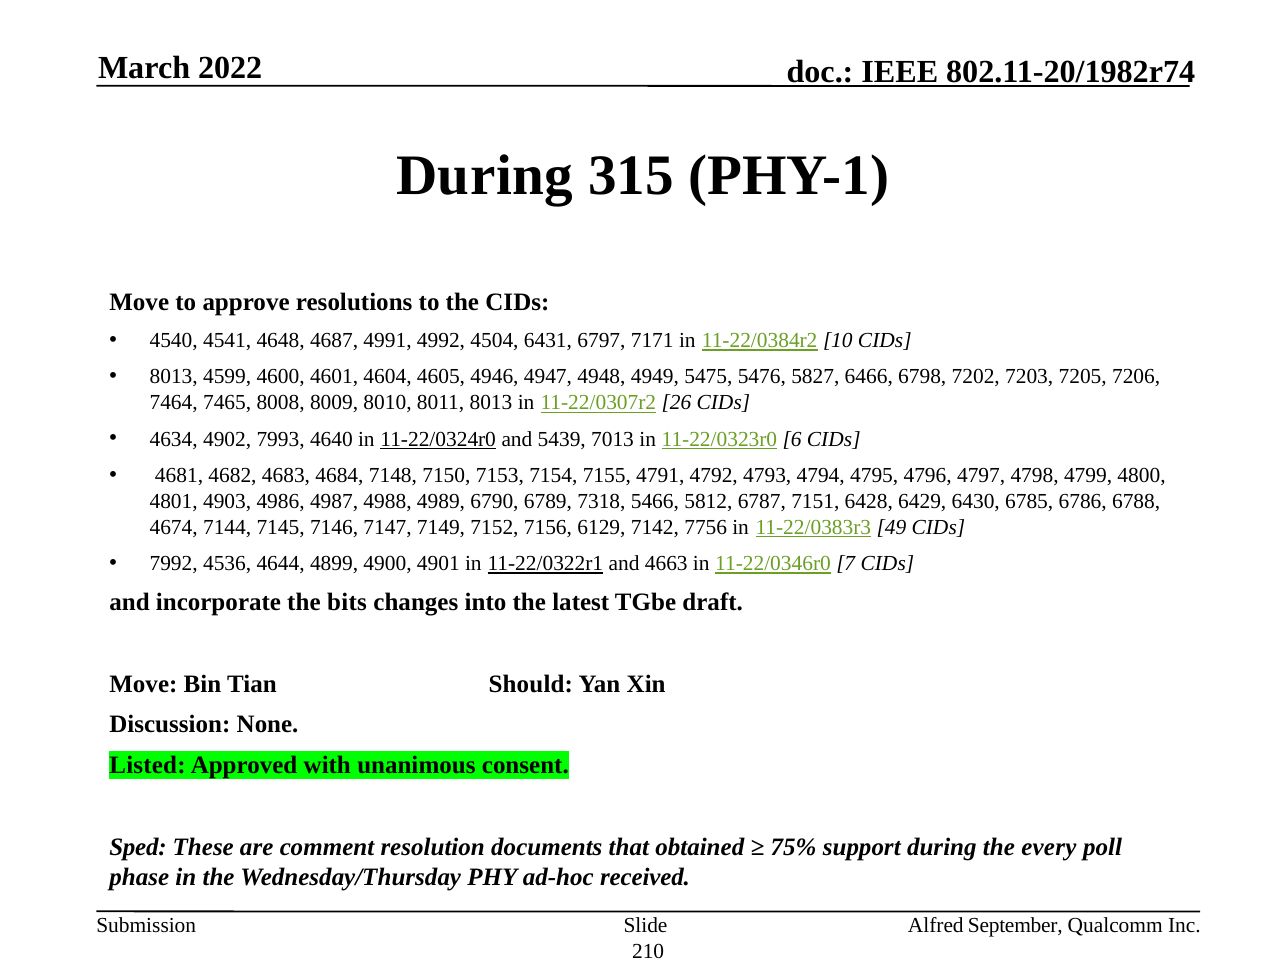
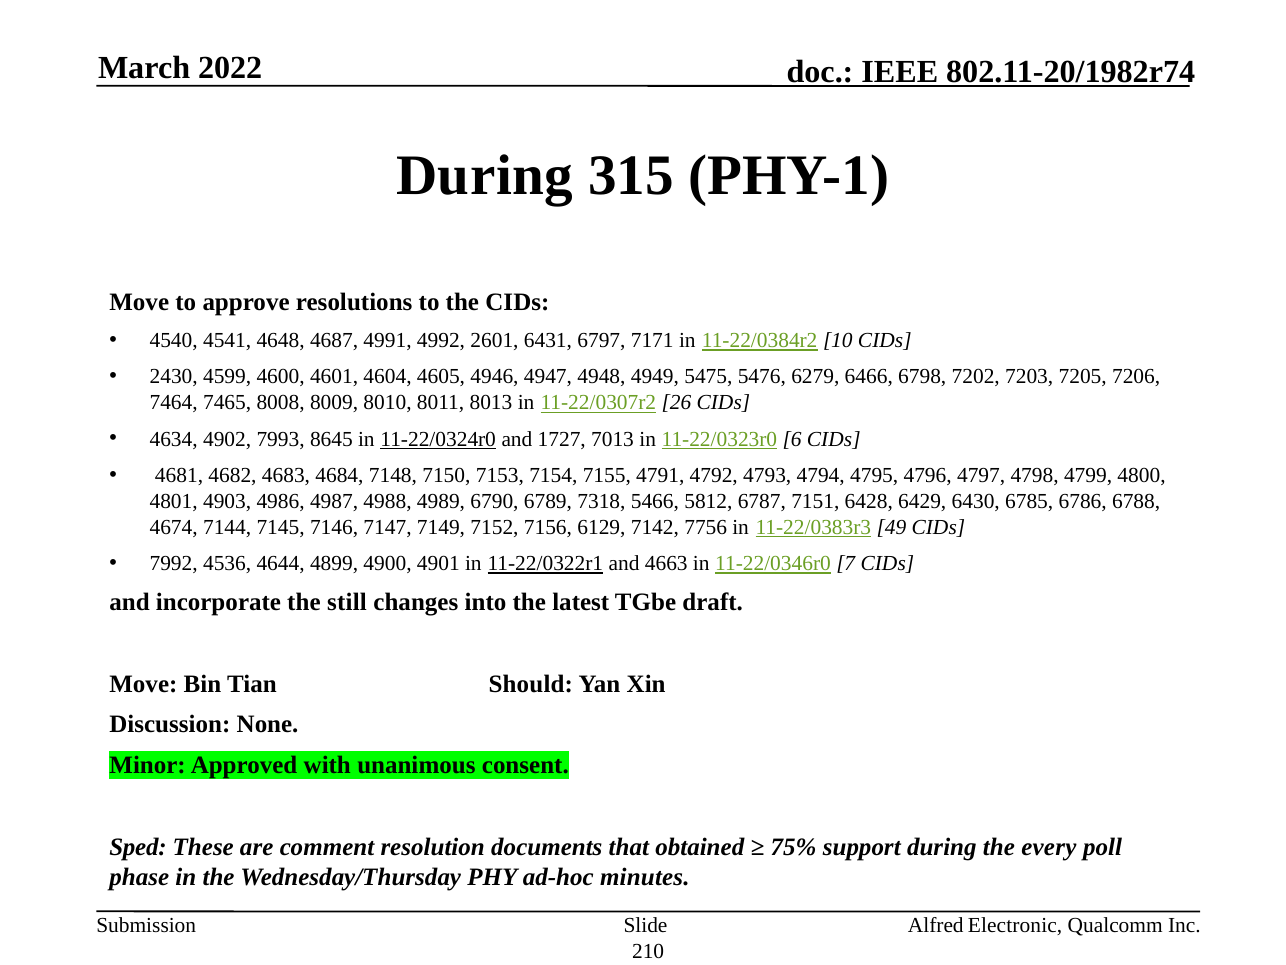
4504: 4504 -> 2601 (495, 340)
8013: 8013 -> 2430 (174, 377)
5827: 5827 -> 6279 (815, 377)
4640: 4640 -> 8645 (331, 439)
5439: 5439 -> 1727 (562, 439)
bits: bits -> still (347, 602)
Listed: Listed -> Minor (148, 765)
received: received -> minutes (645, 877)
September: September -> Electronic (1015, 925)
